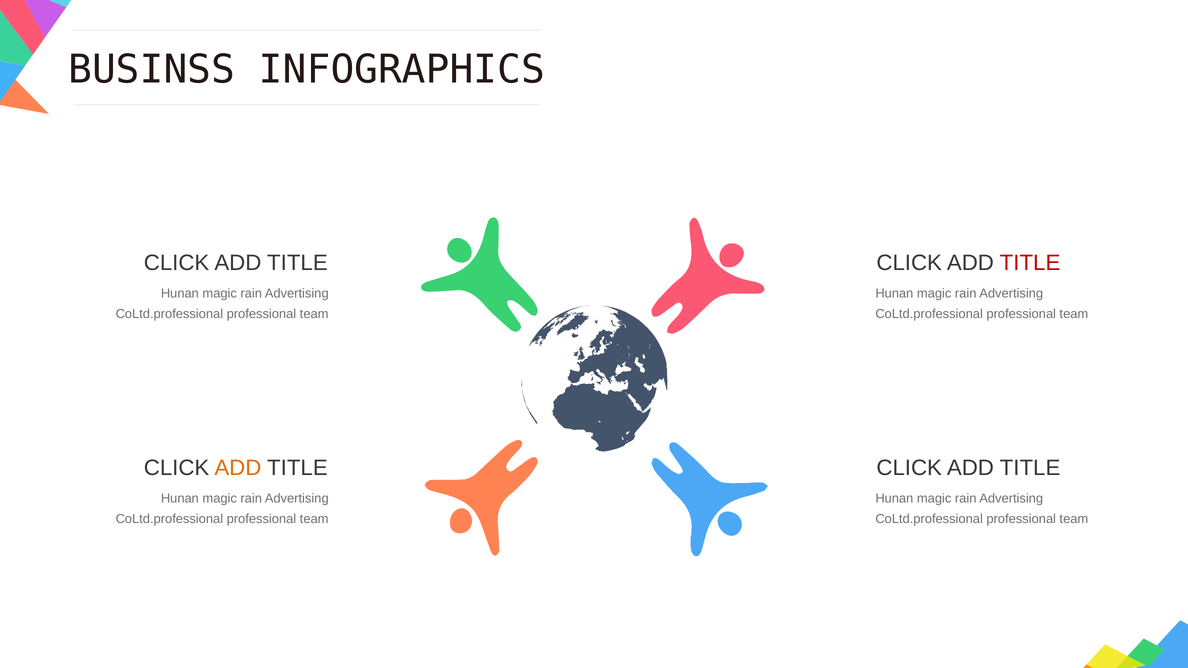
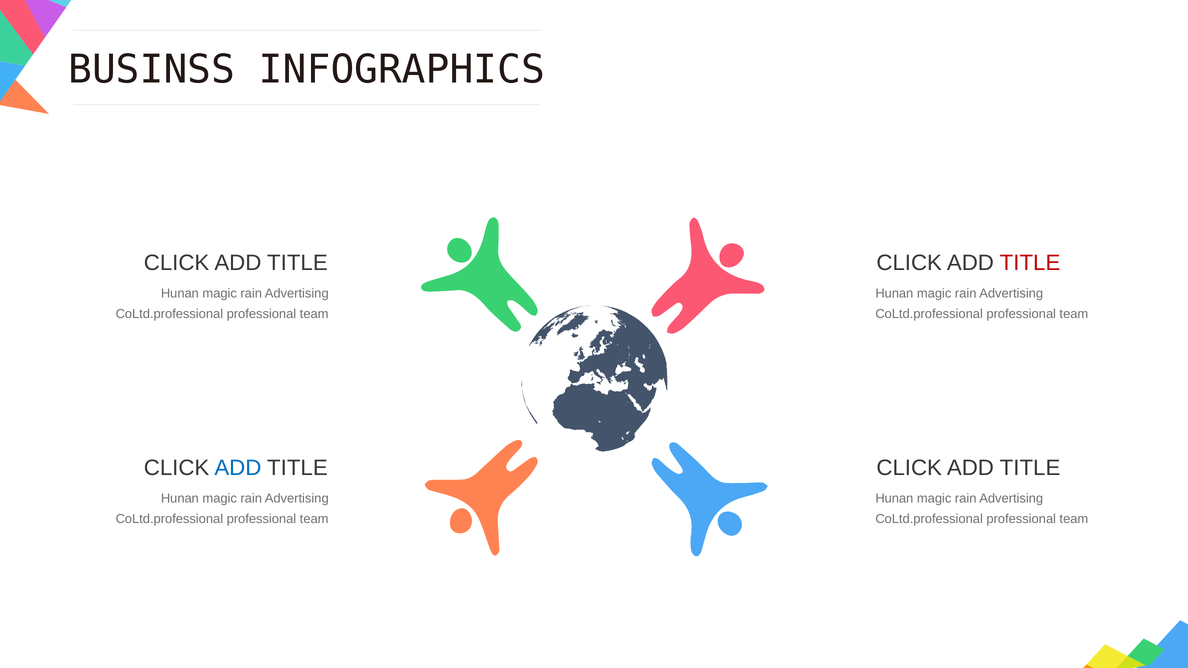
ADD colour: orange -> blue (238, 468)
